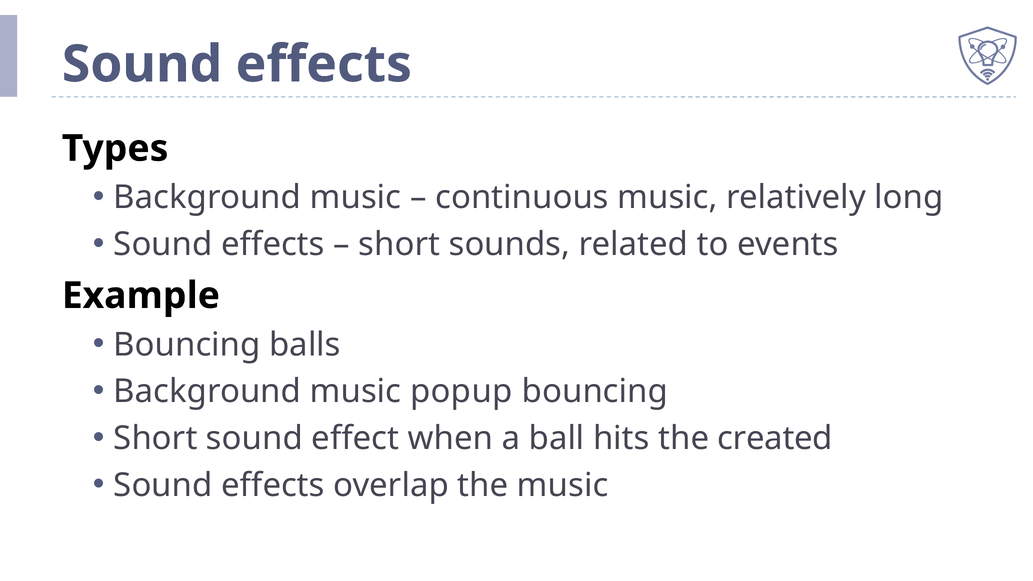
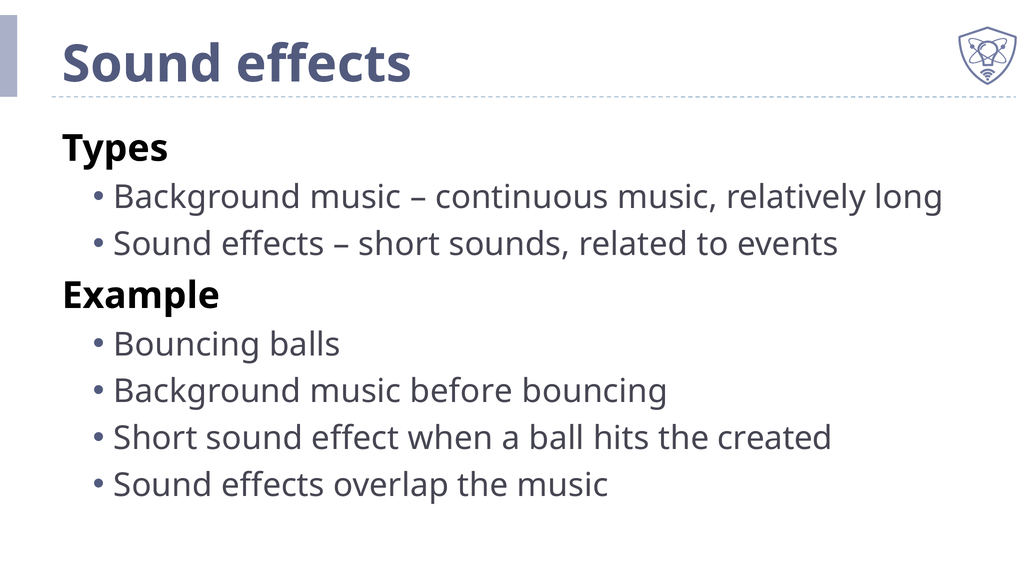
popup: popup -> before (461, 392)
